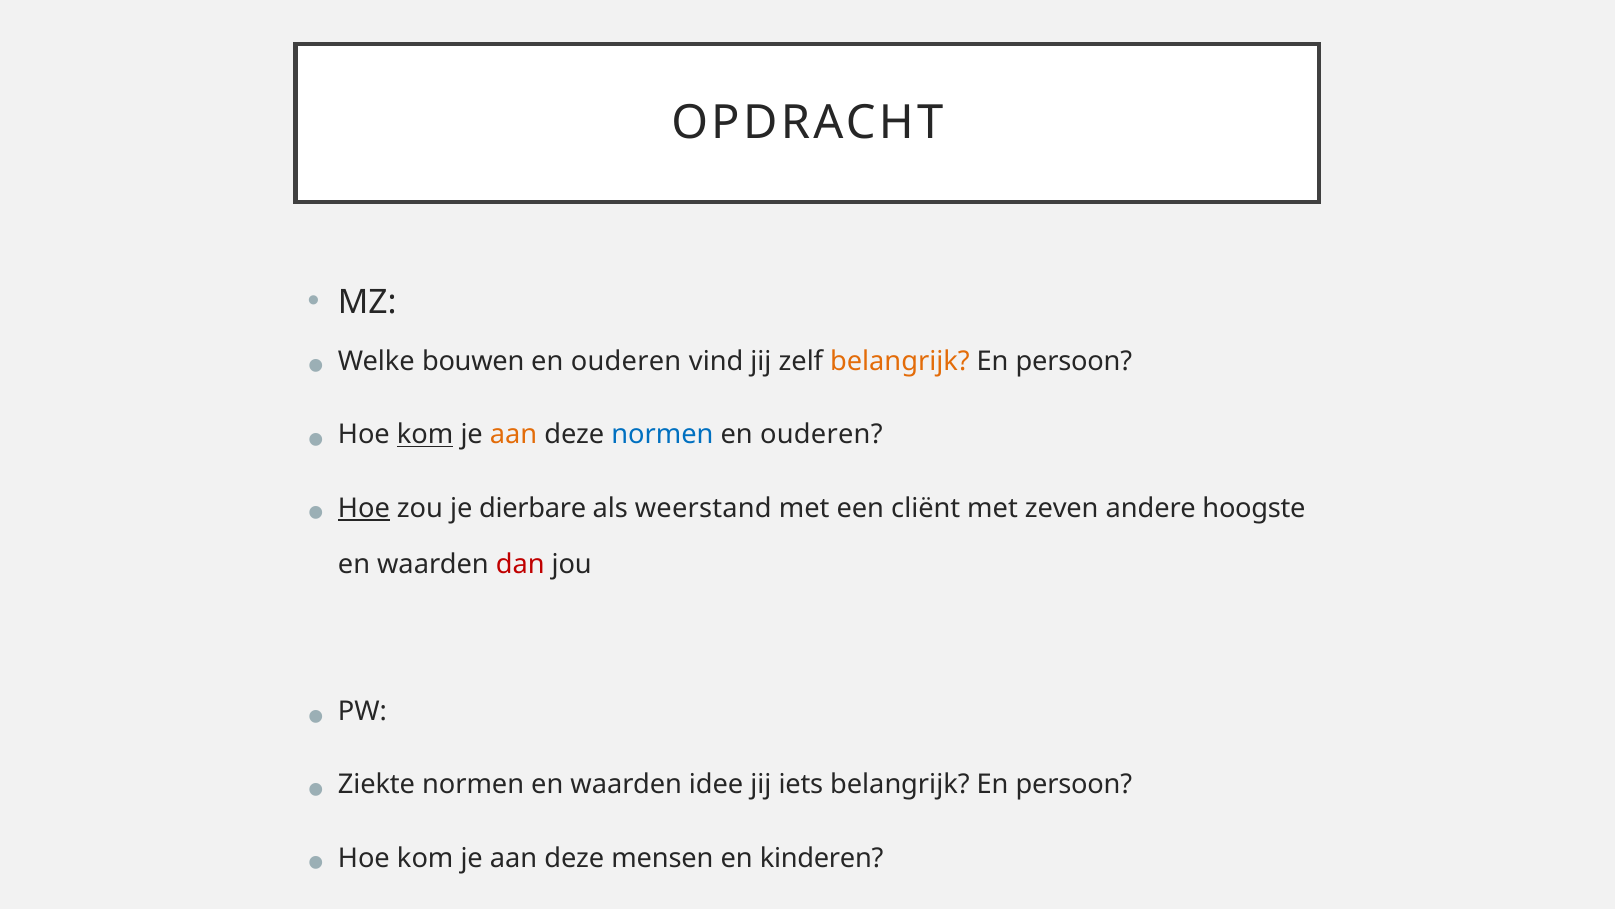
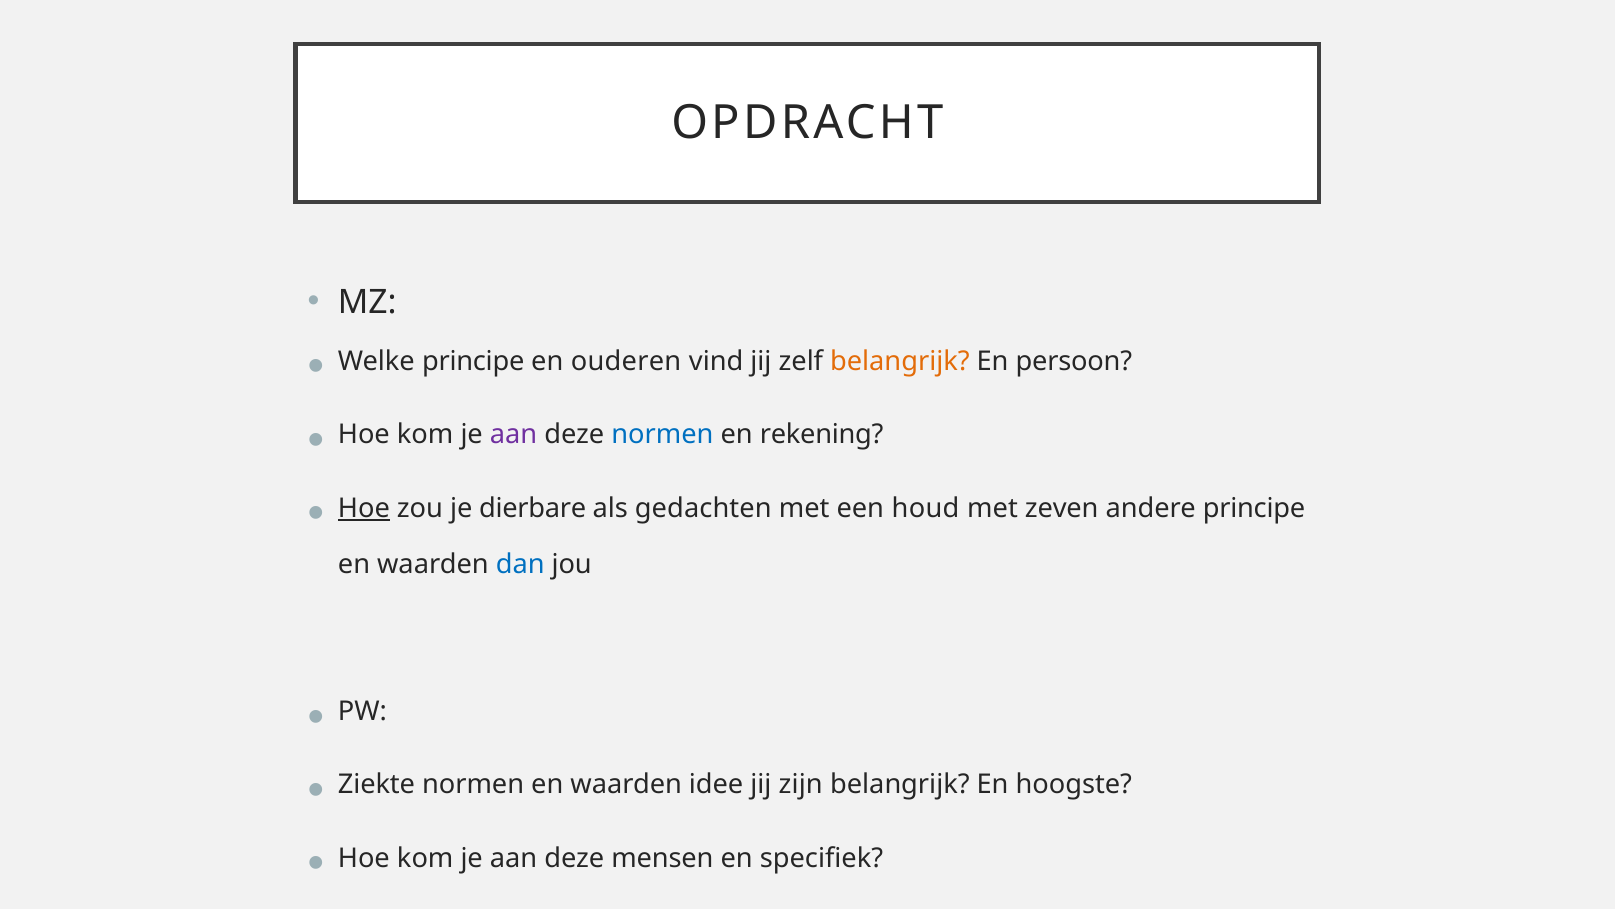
Welke bouwen: bouwen -> principe (473, 361)
kom underline: present -> none (425, 434)
aan colour: orange -> purple (514, 434)
ouderen: ouderen -> rekening (822, 434)
weerstand: weerstand -> gedachten (703, 508)
cliënt: cliënt -> houd (926, 508)
andere hoogste: hoogste -> principe (1254, 508)
dan colour: red -> blue (520, 564)
iets: iets -> zijn (801, 784)
persoon: persoon -> hoogste (1074, 784)
kinderen: kinderen -> specifiek (821, 858)
